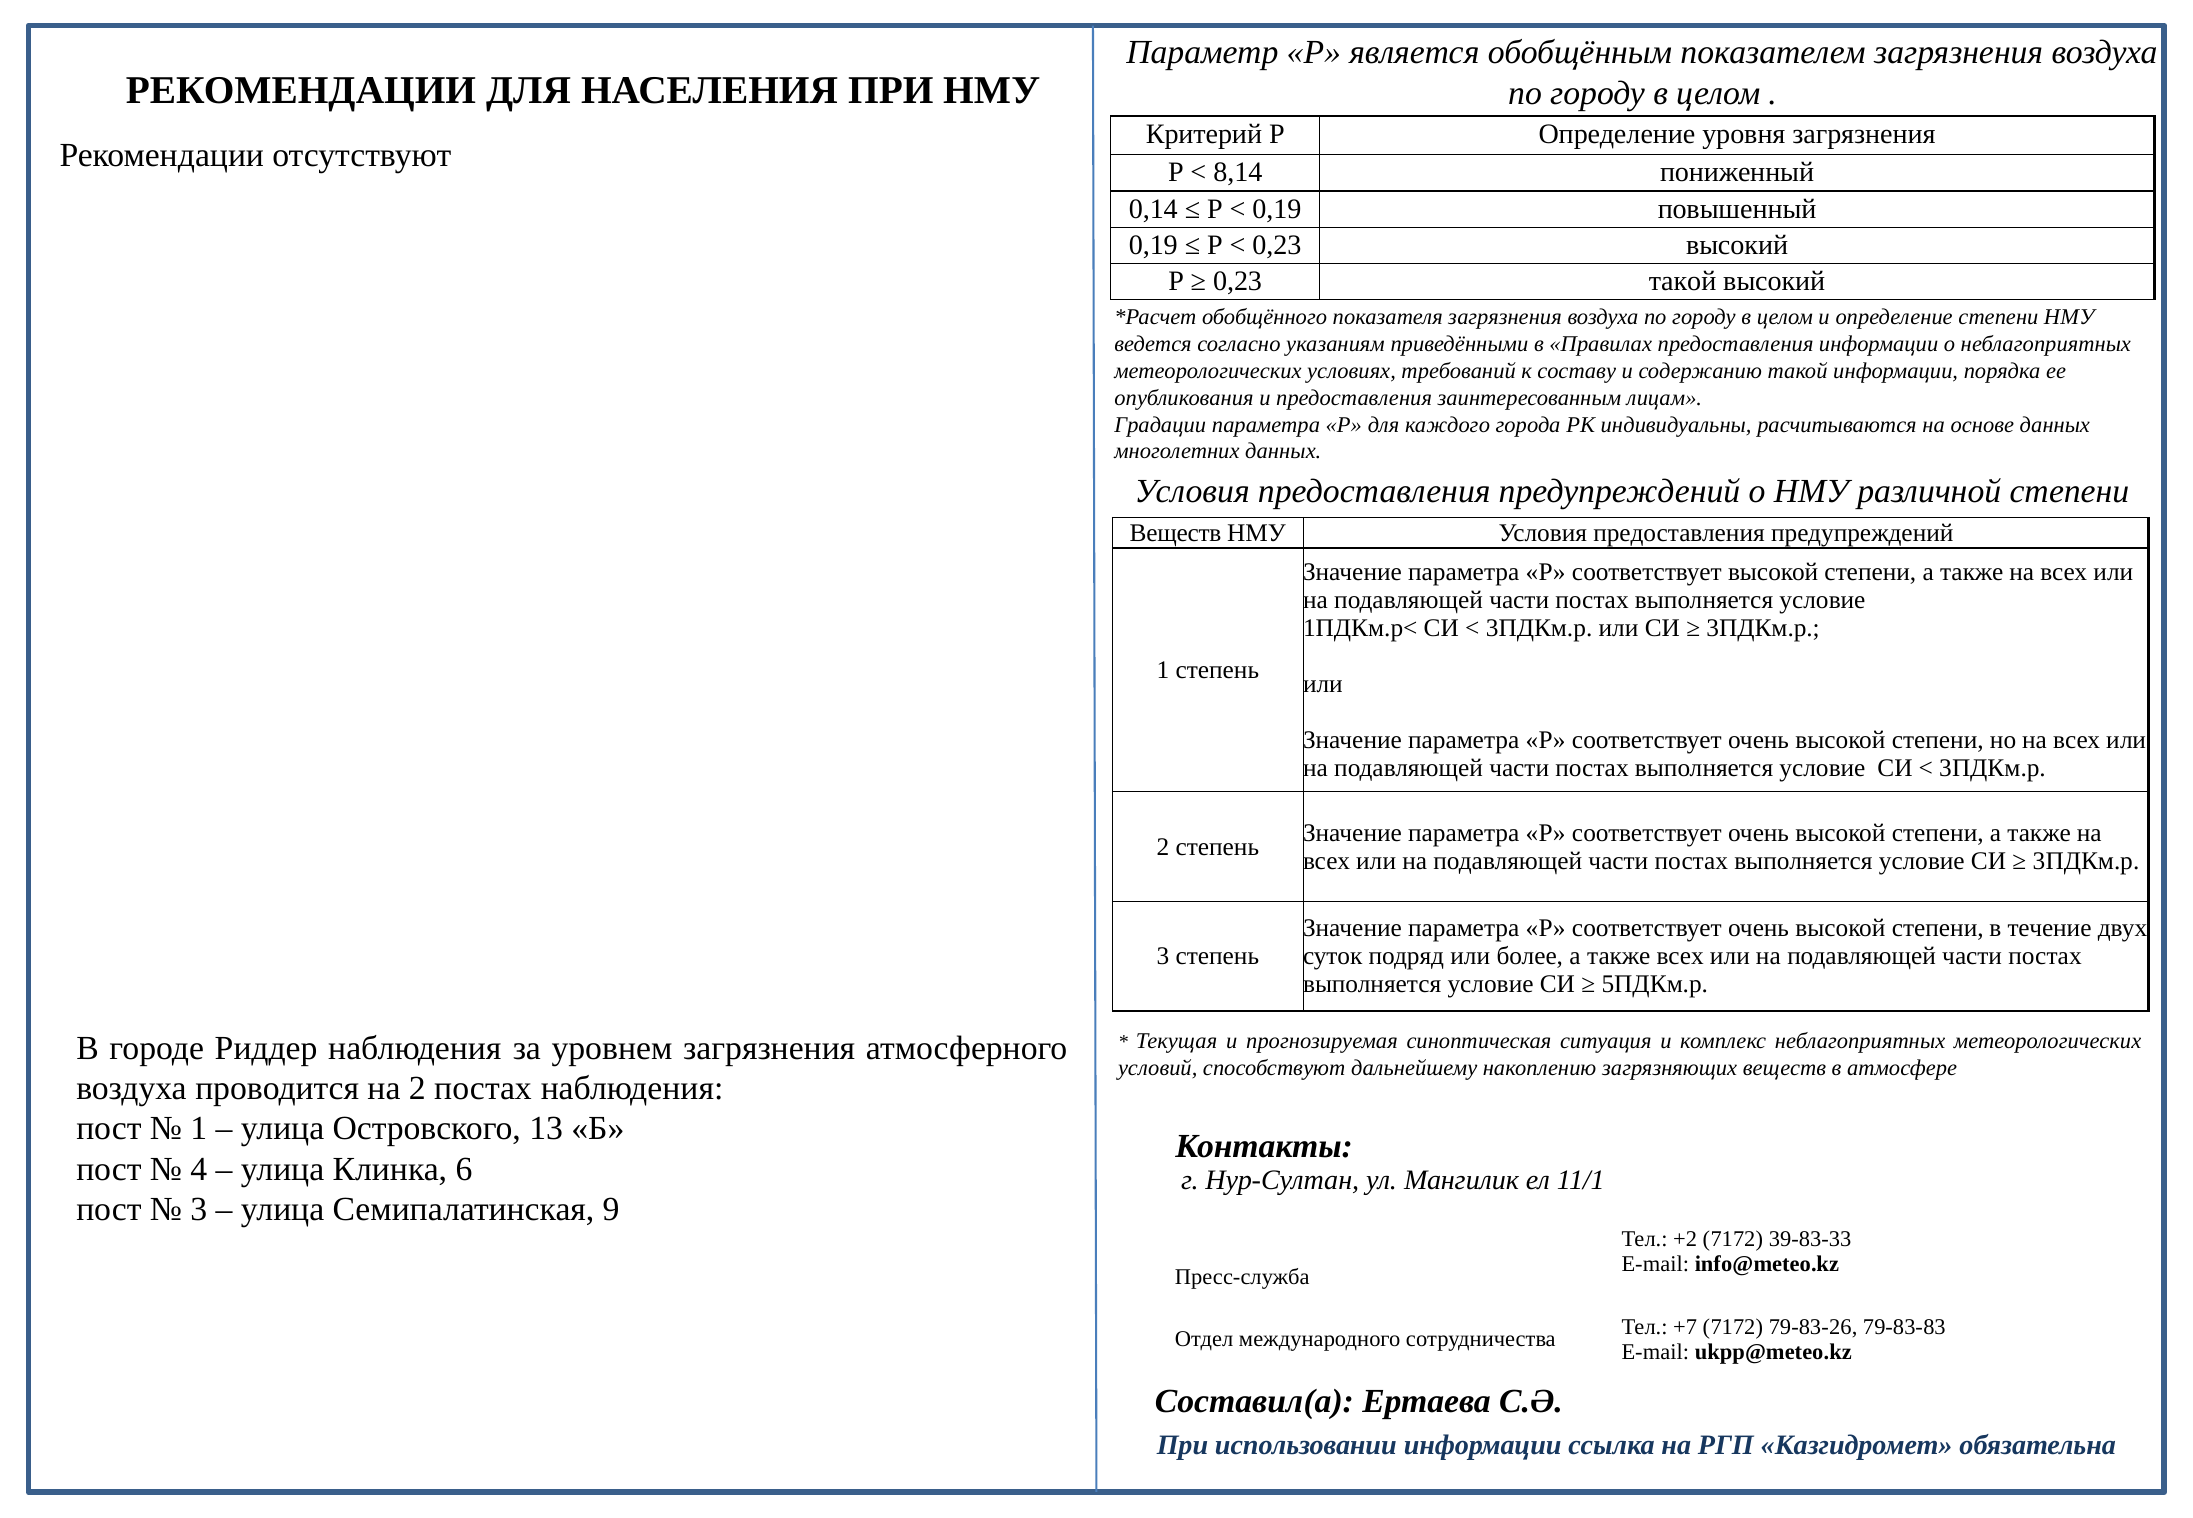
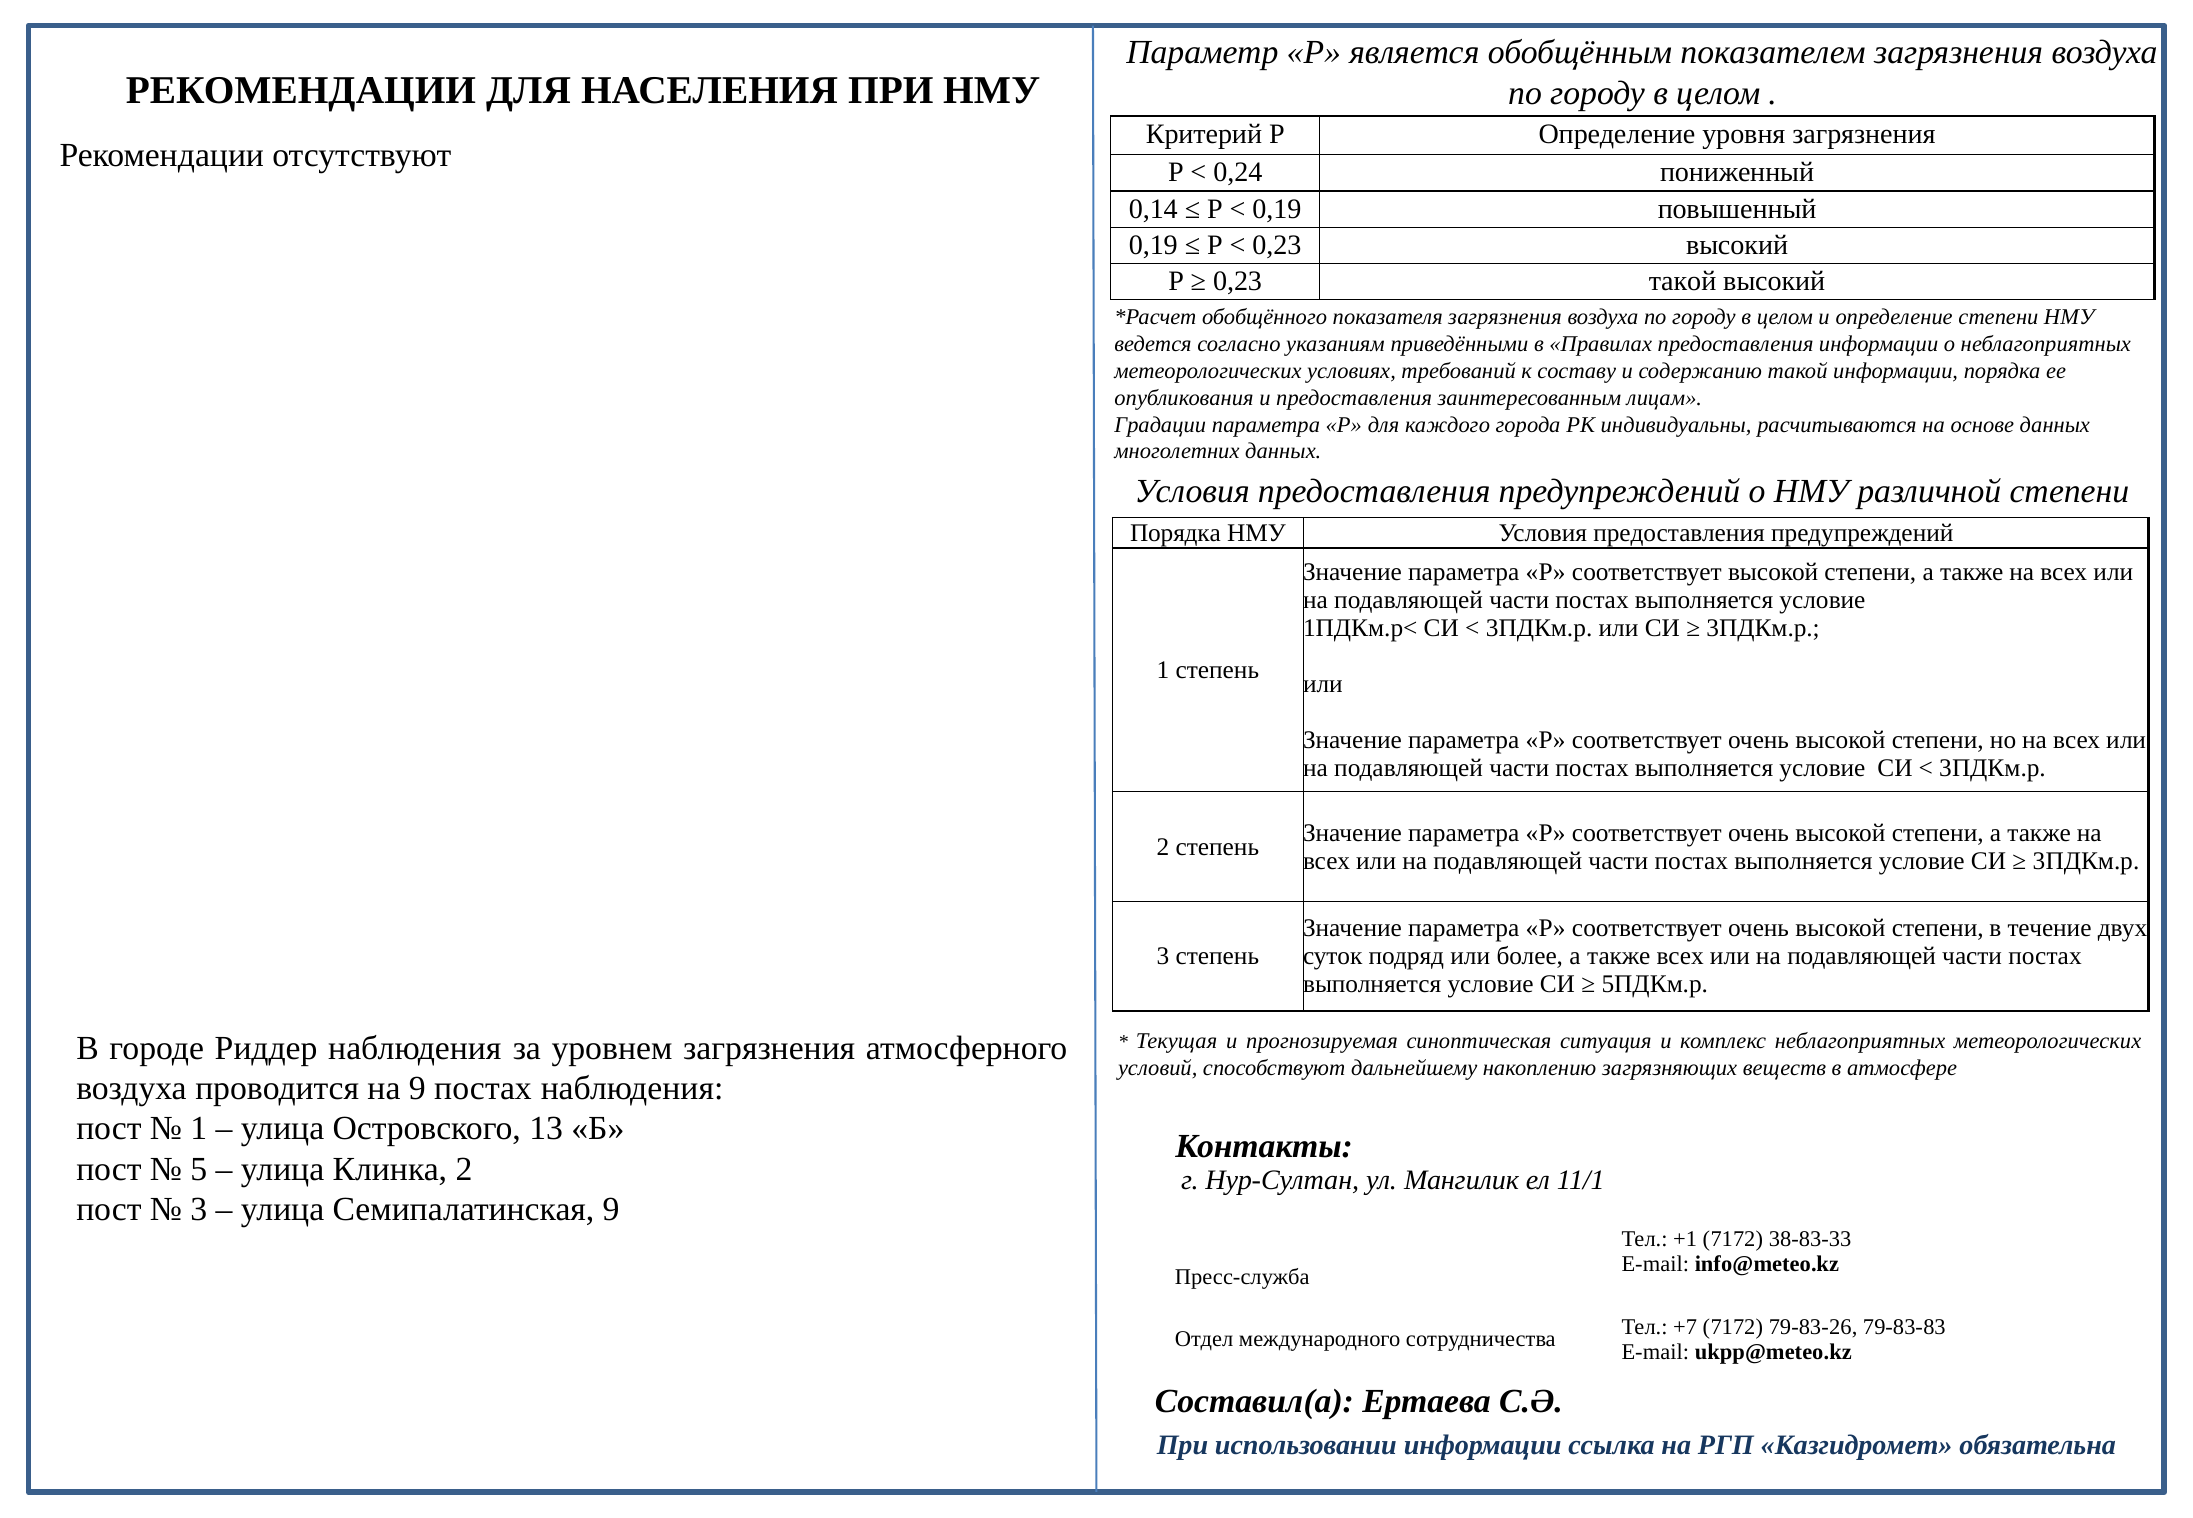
8,14: 8,14 -> 0,24 (1238, 173)
Веществ: Веществ -> Порядка (1175, 533)
на 2: 2 -> 9 (417, 1089)
4: 4 -> 5 (199, 1169)
Клинка 6: 6 -> 2 (464, 1169)
+2: +2 -> +1 (1685, 1239)
39-83-33: 39-83-33 -> 38-83-33 (1810, 1239)
